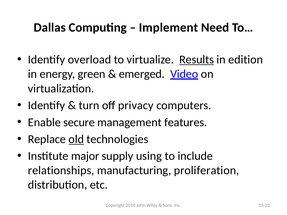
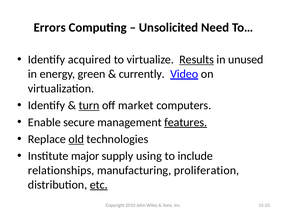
Dallas: Dallas -> Errors (50, 27)
Implement: Implement -> Unsolicited (169, 27)
overload: overload -> acquired (89, 60)
edition: edition -> unused (246, 60)
emerged: emerged -> currently (142, 74)
turn underline: none -> present (89, 106)
privacy: privacy -> market (136, 106)
features underline: none -> present (186, 122)
etc underline: none -> present (99, 185)
